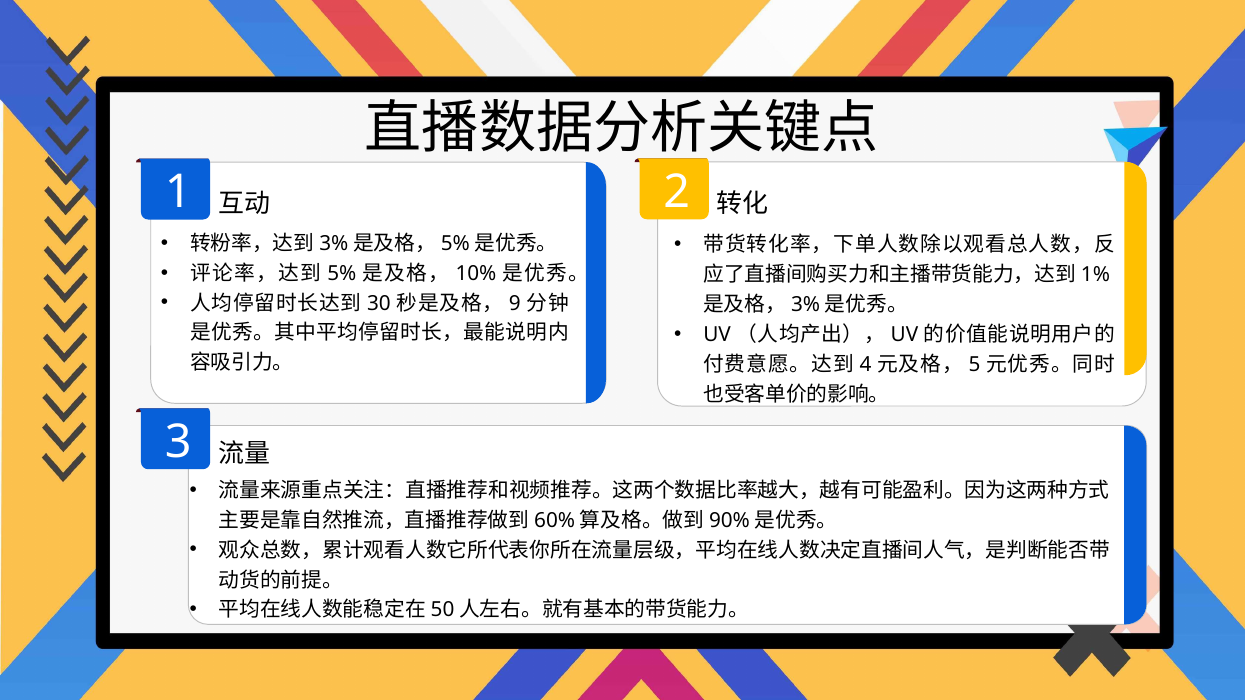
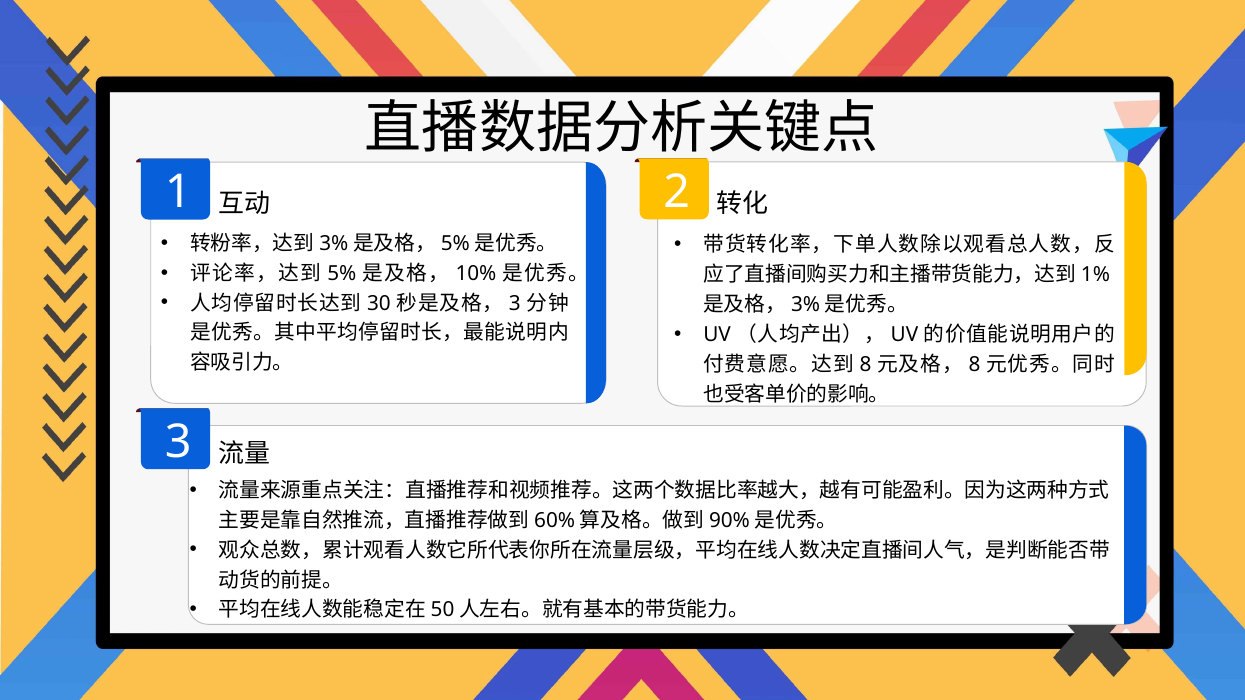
9: 9 -> 3 (515, 303)
4: 4 -> 8 (866, 365)
5: 5 -> 8 (975, 365)
